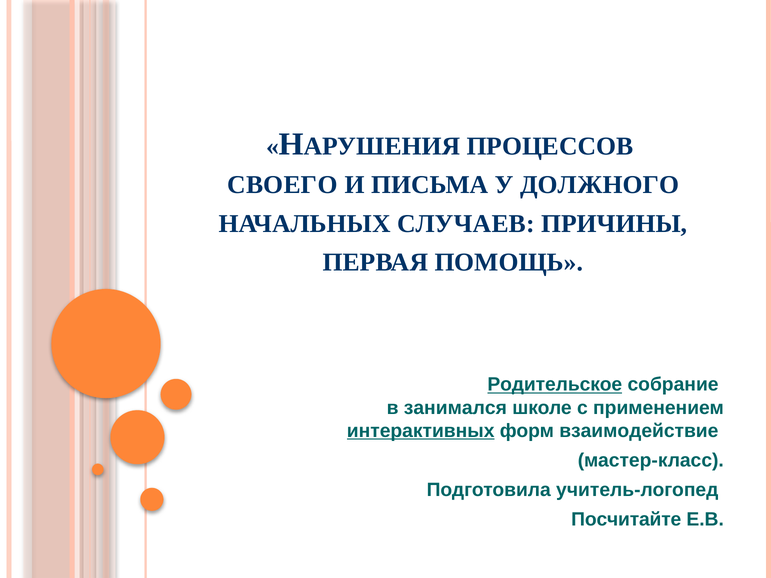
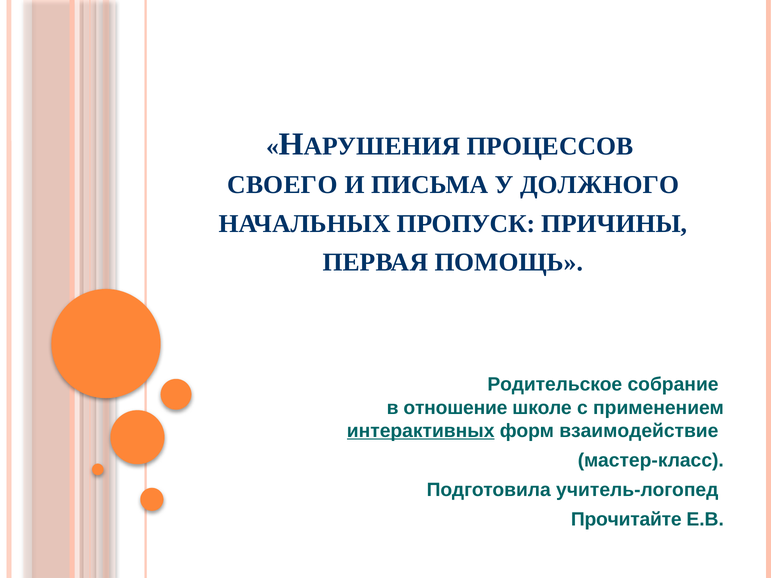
СЛУЧАЕВ: СЛУЧАЕВ -> ПРОПУСК (466, 224)
Родительское underline: present -> none (555, 385)
занимался: занимался -> отношение (455, 408)
Посчитайте: Посчитайте -> Прочитайте (626, 520)
